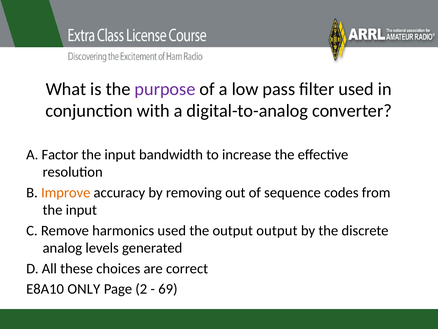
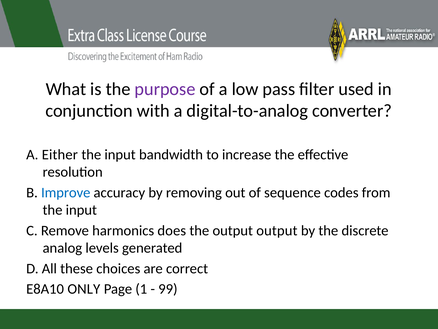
Factor: Factor -> Either (60, 154)
Improve colour: orange -> blue (66, 192)
harmonics used: used -> does (172, 230)
2: 2 -> 1 (141, 289)
69: 69 -> 99 (168, 289)
